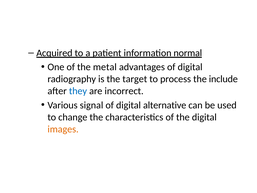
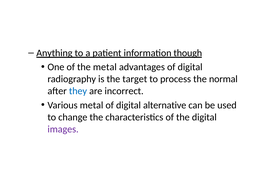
Acquired: Acquired -> Anything (54, 53)
normal: normal -> though (188, 53)
include: include -> normal (223, 79)
Various signal: signal -> metal (92, 105)
images colour: orange -> purple (63, 129)
